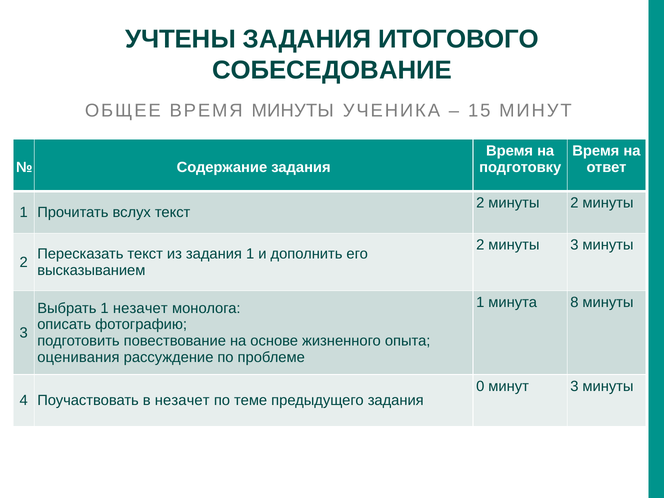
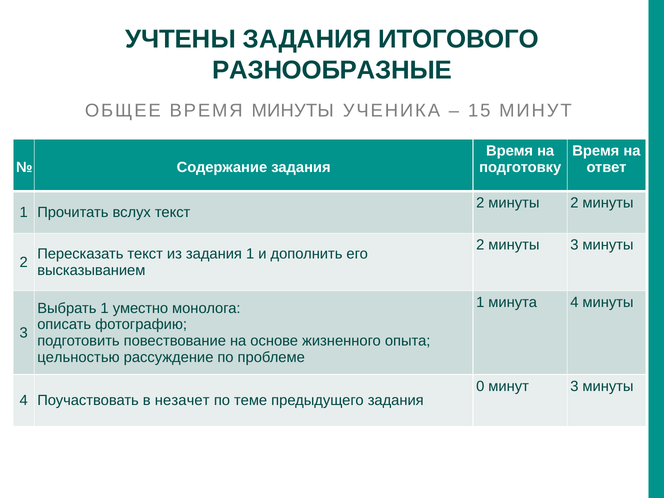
СОБЕСЕДОВАНИЕ: СОБЕСЕДОВАНИЕ -> РАЗНООБРАЗНЫЕ (332, 70)
минута 8: 8 -> 4 (574, 303)
1 незачет: незачет -> уместно (140, 308)
оценивания: оценивания -> цельностью (78, 357)
